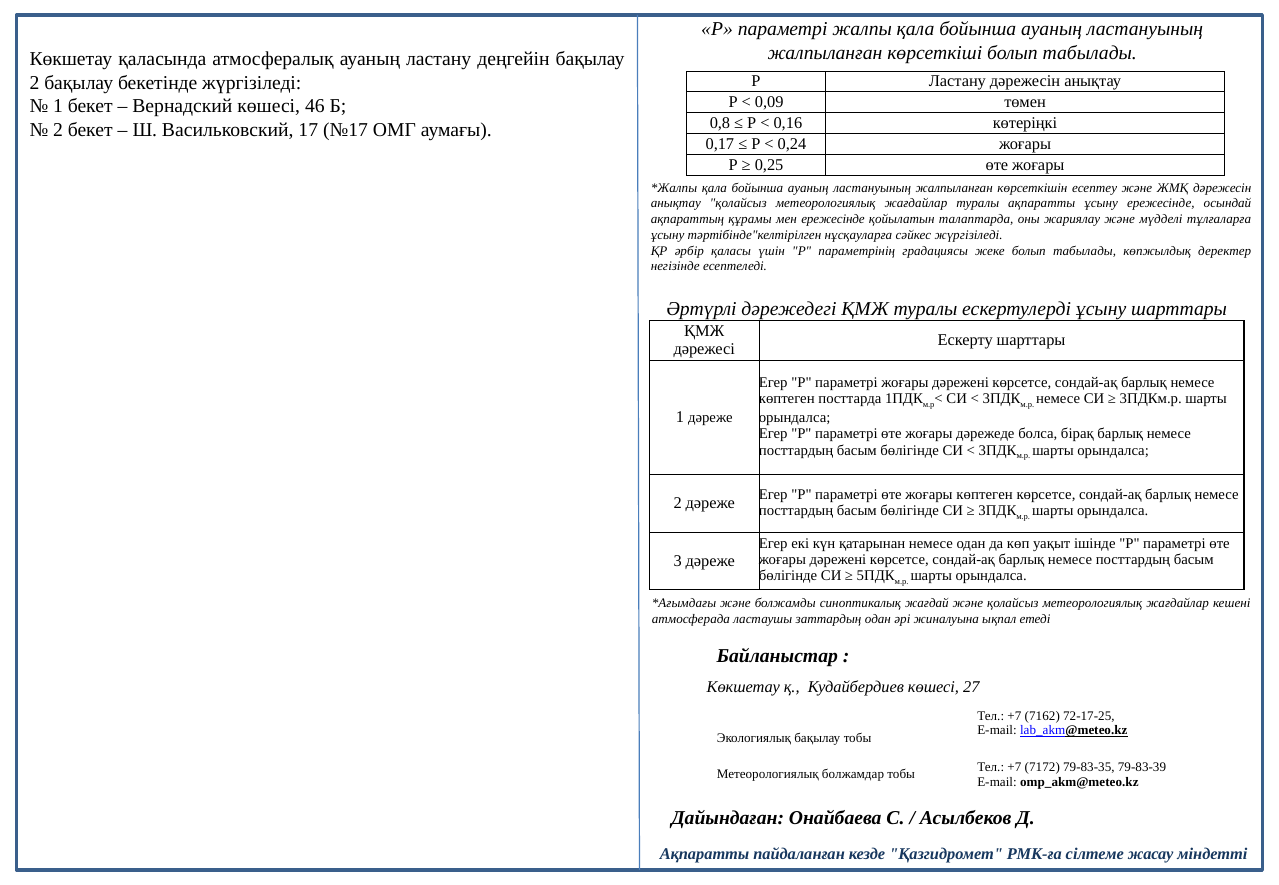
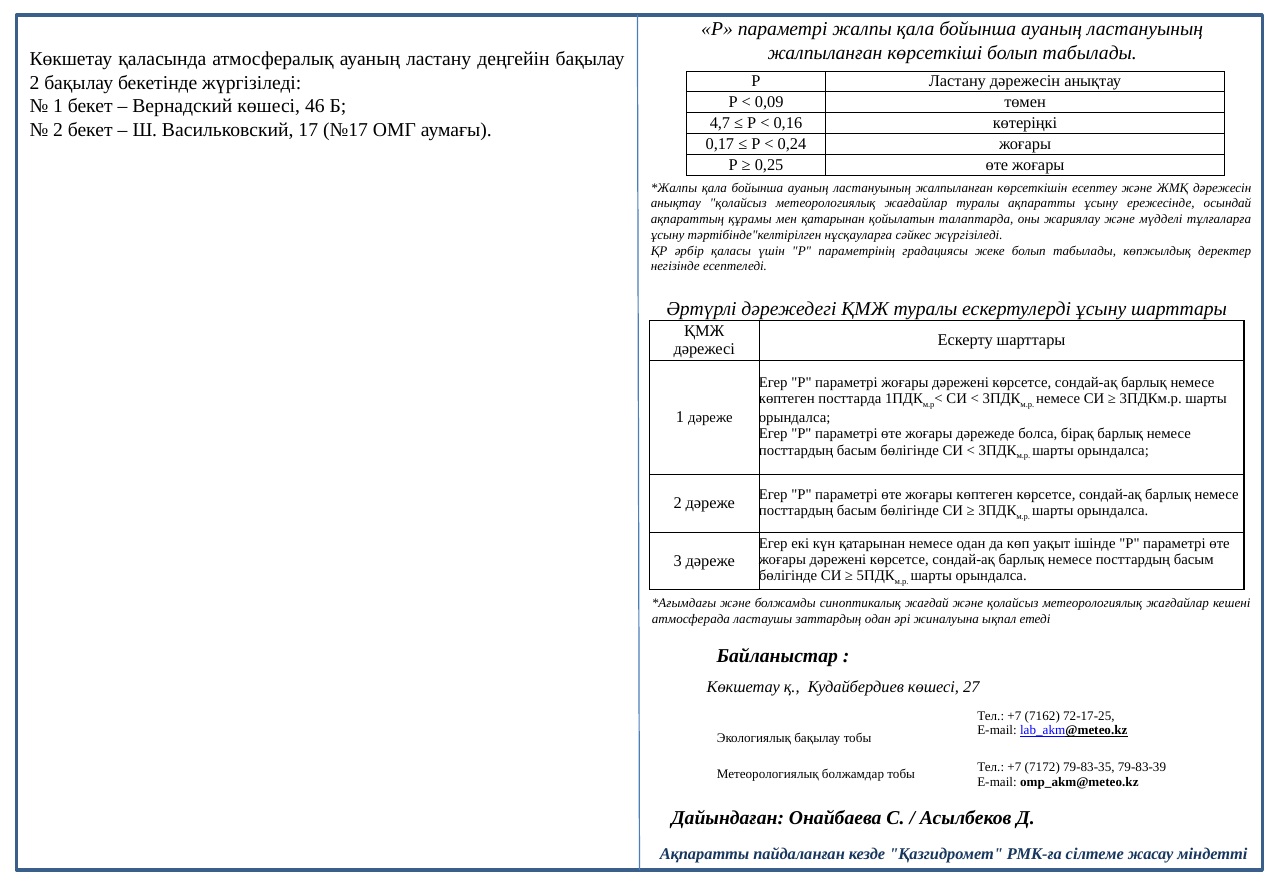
0,8: 0,8 -> 4,7 (720, 123)
мен ережесінде: ережесінде -> қатарынан (833, 219)
